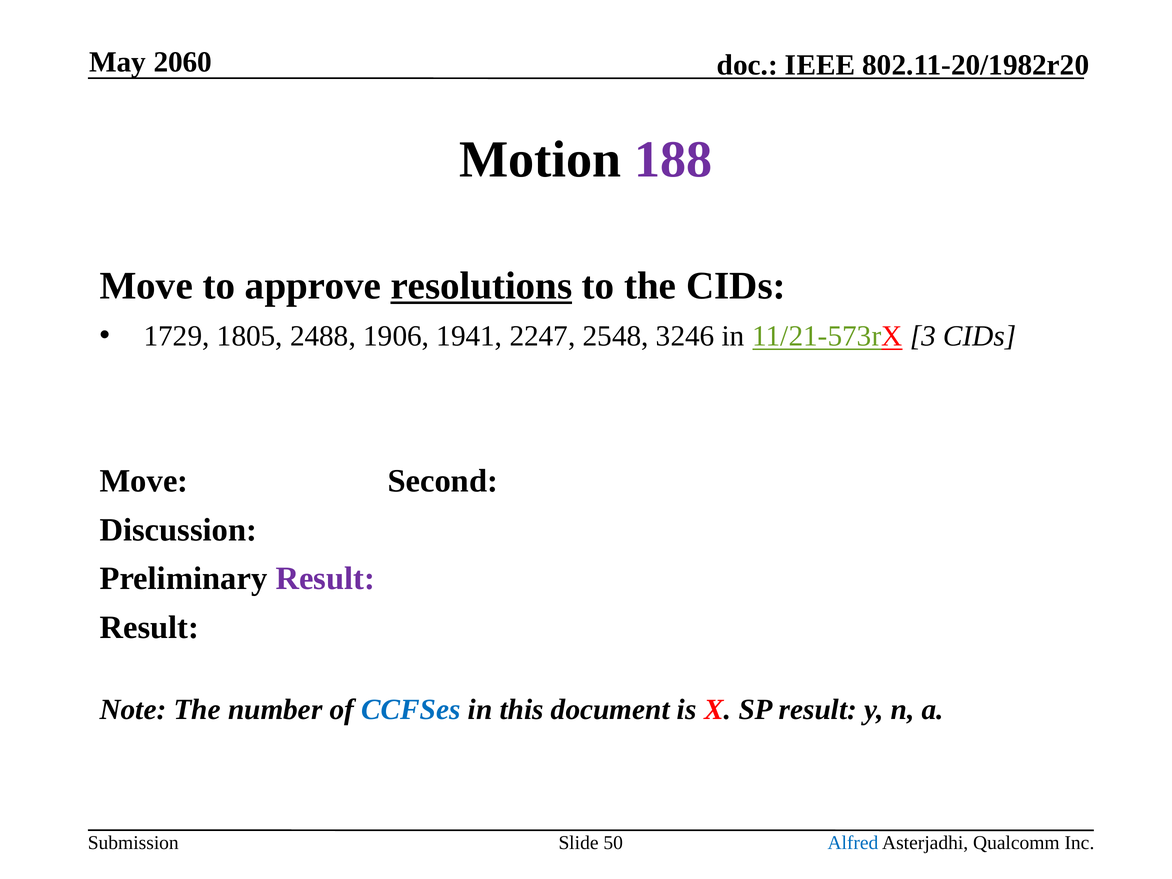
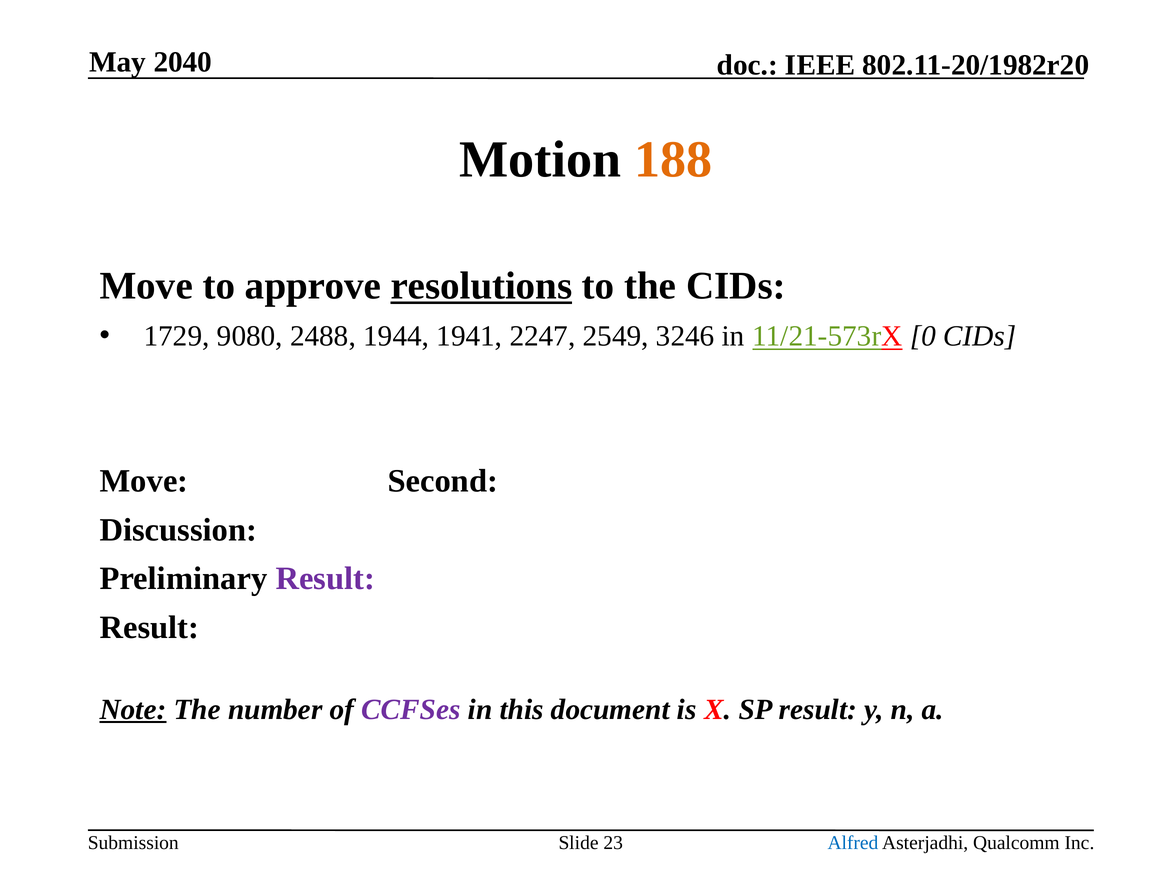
2060: 2060 -> 2040 (183, 62)
188 colour: purple -> orange (673, 160)
1805: 1805 -> 9080 (250, 336)
1906: 1906 -> 1944 (396, 336)
2548: 2548 -> 2549 (616, 336)
3: 3 -> 0 (923, 336)
Note underline: none -> present (133, 709)
CCFSes colour: blue -> purple (411, 709)
50: 50 -> 23 (613, 843)
